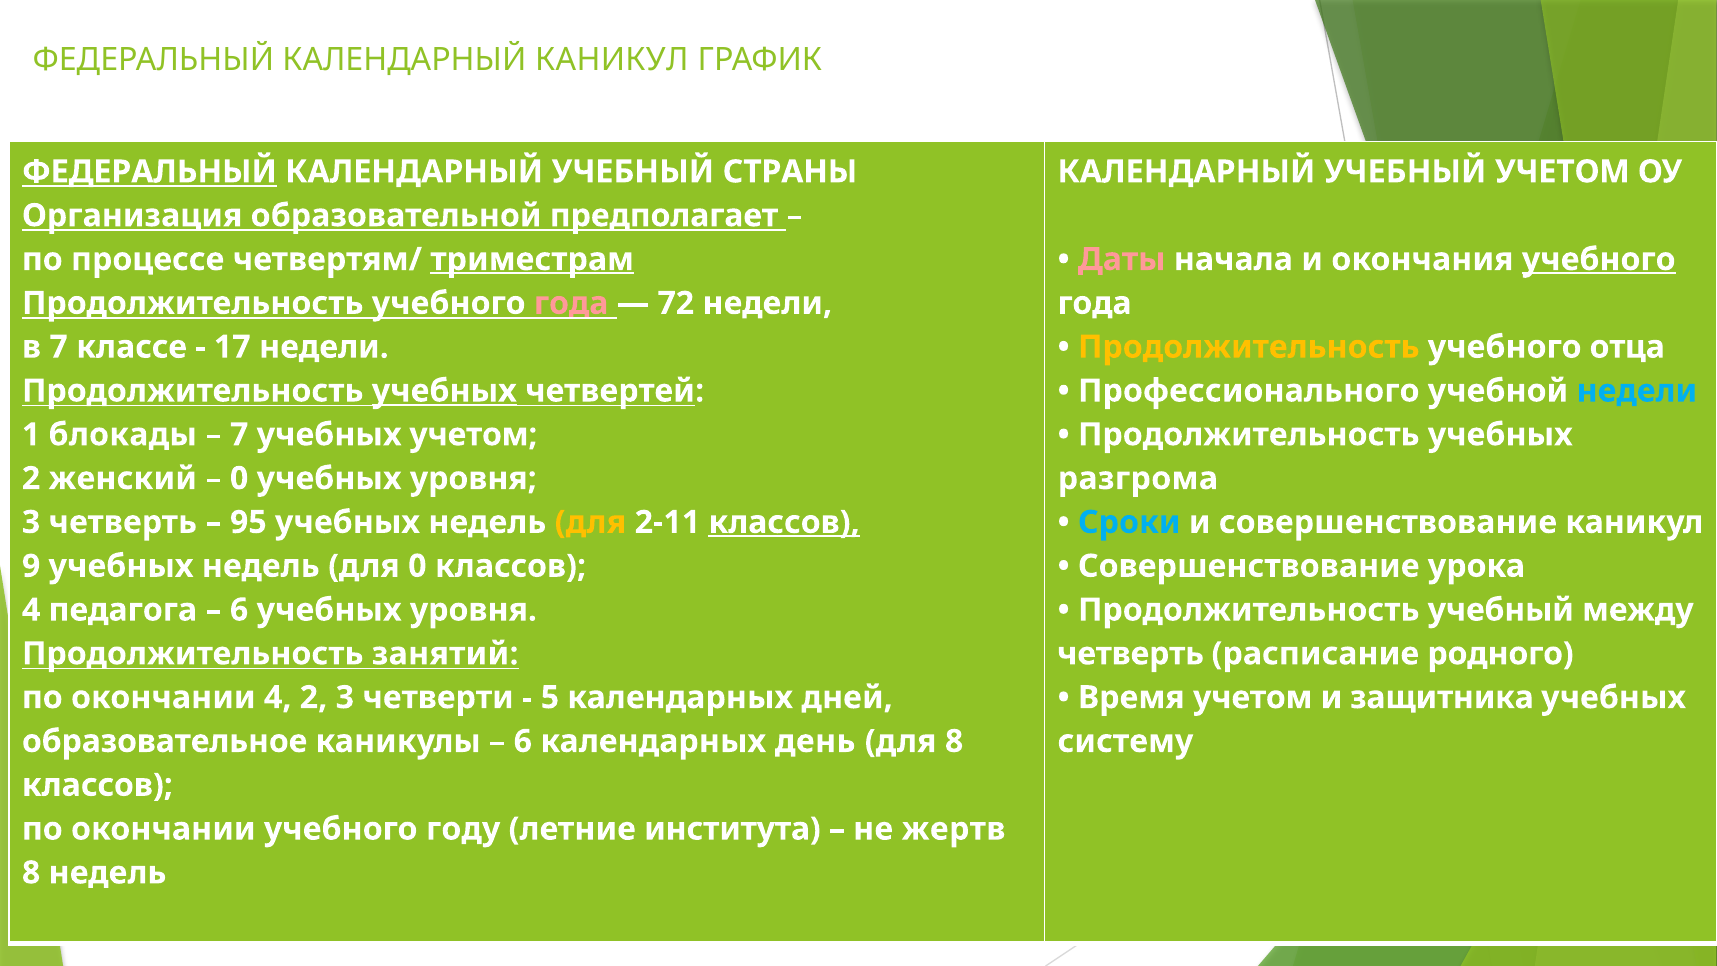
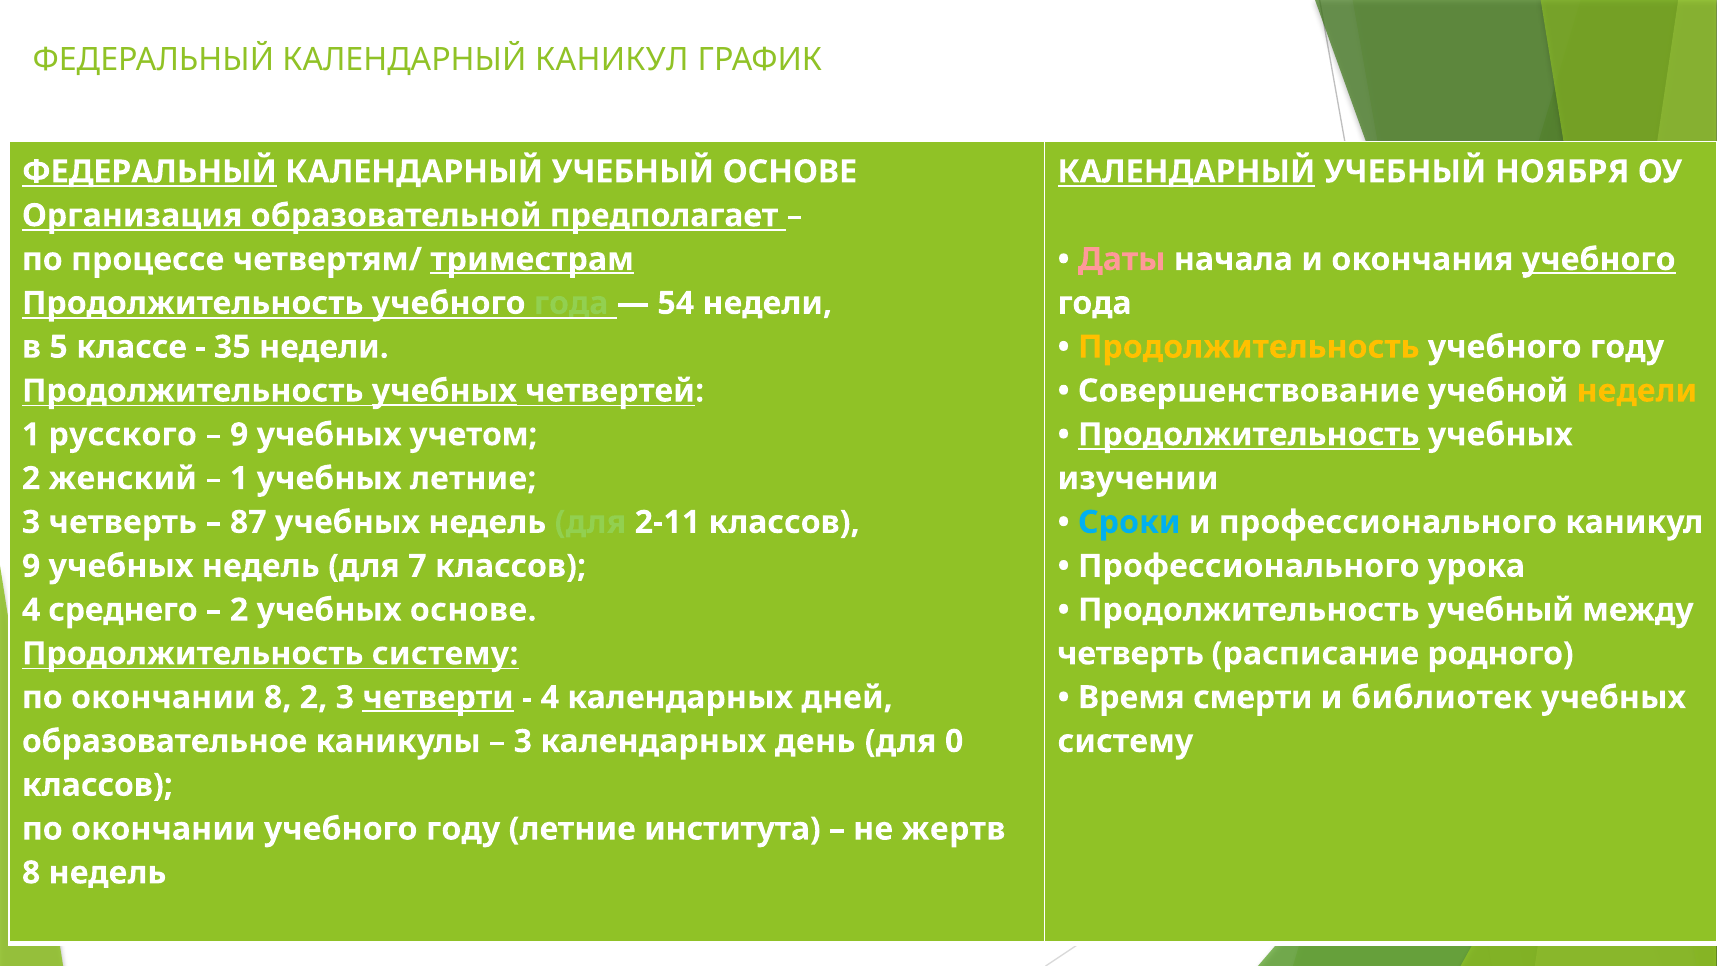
УЧЕБНЫЙ СТРАНЫ: СТРАНЫ -> ОСНОВЕ (790, 172)
КАЛЕНДАРНЫЙ underline: none -> present (1187, 172)
УЧЕБНЫЙ УЧЕТОМ: УЧЕТОМ -> НОЯБРЯ (1562, 172)
года colour: pink -> light green (571, 303)
72: 72 -> 54 (676, 303)
в 7: 7 -> 5 (59, 347)
17: 17 -> 35 (232, 347)
отца: отца -> году (1627, 347)
Профессионального: Профессионального -> Совершенствование (1249, 391)
недели colour: light blue -> yellow (1637, 391)
блокады: блокады -> русского (123, 435)
7: 7 -> 9 (239, 435)
Продолжительность underline: none -> present (1249, 435)
0: 0 -> 1 (239, 478)
уровня: уровня -> летние (473, 478)
разгрома: разгрома -> изучении (1138, 478)
95: 95 -> 87 (248, 522)
для colour: yellow -> light green (590, 522)
классов underline: present -> none (784, 522)
и совершенствование: совершенствование -> профессионального (1388, 522)
для 0: 0 -> 7 (417, 566)
Совершенствование: Совершенствование -> Профессионального (1249, 566)
педагога: педагога -> среднего (123, 610)
6: 6 -> 2 (239, 610)
уровня: уровня -> основе (473, 610)
Продолжительность занятий: занятий -> систему (445, 654)
окончании 4: 4 -> 8 (278, 697)
четверти underline: none -> present (438, 697)
5: 5 -> 4 (550, 697)
Время учетом: учетом -> смерти (1253, 697)
защитника: защитника -> библиотек (1442, 697)
6: 6 -> 3 (523, 741)
для 8: 8 -> 0 (954, 741)
